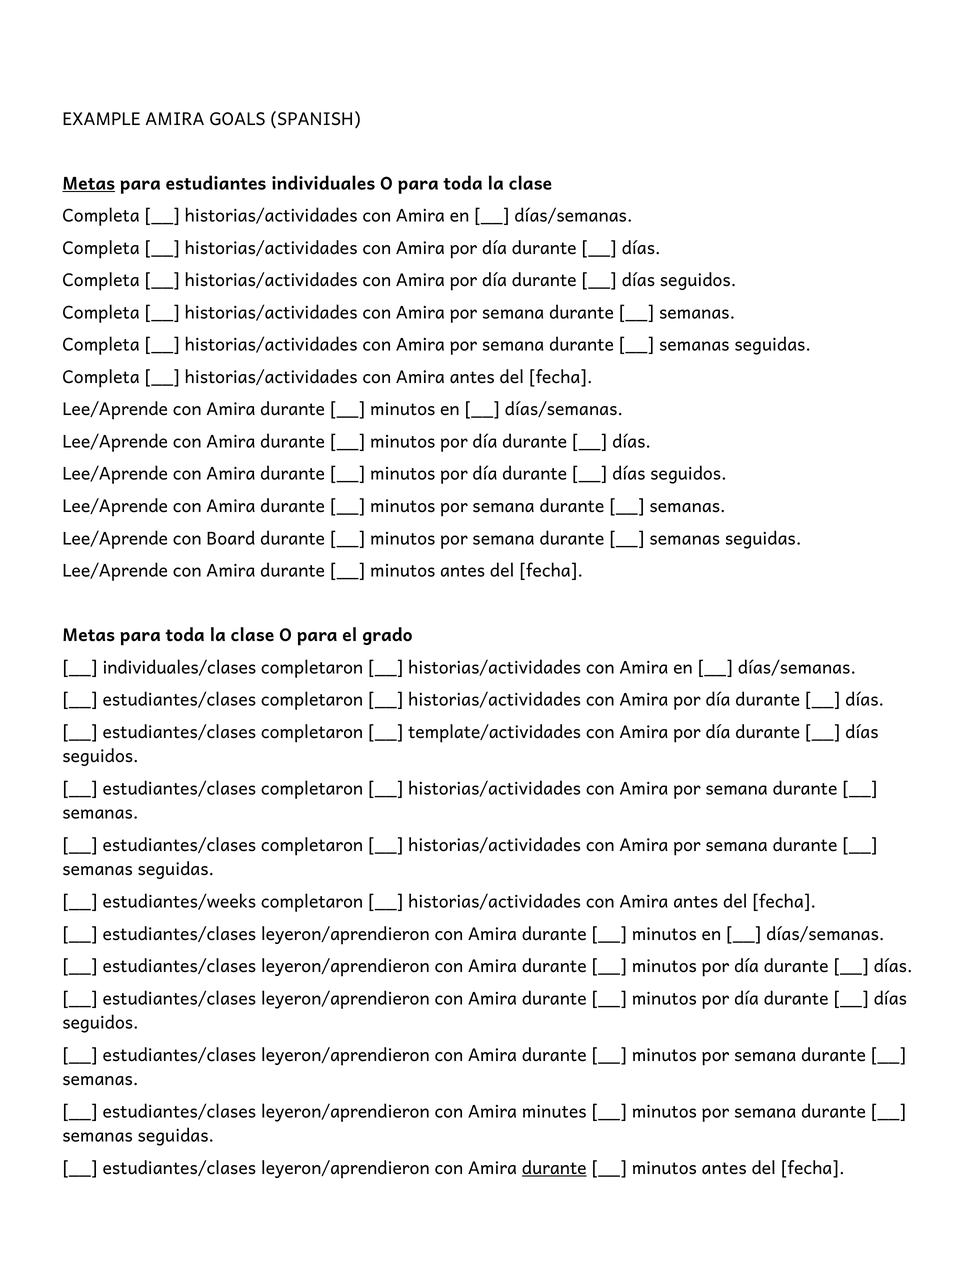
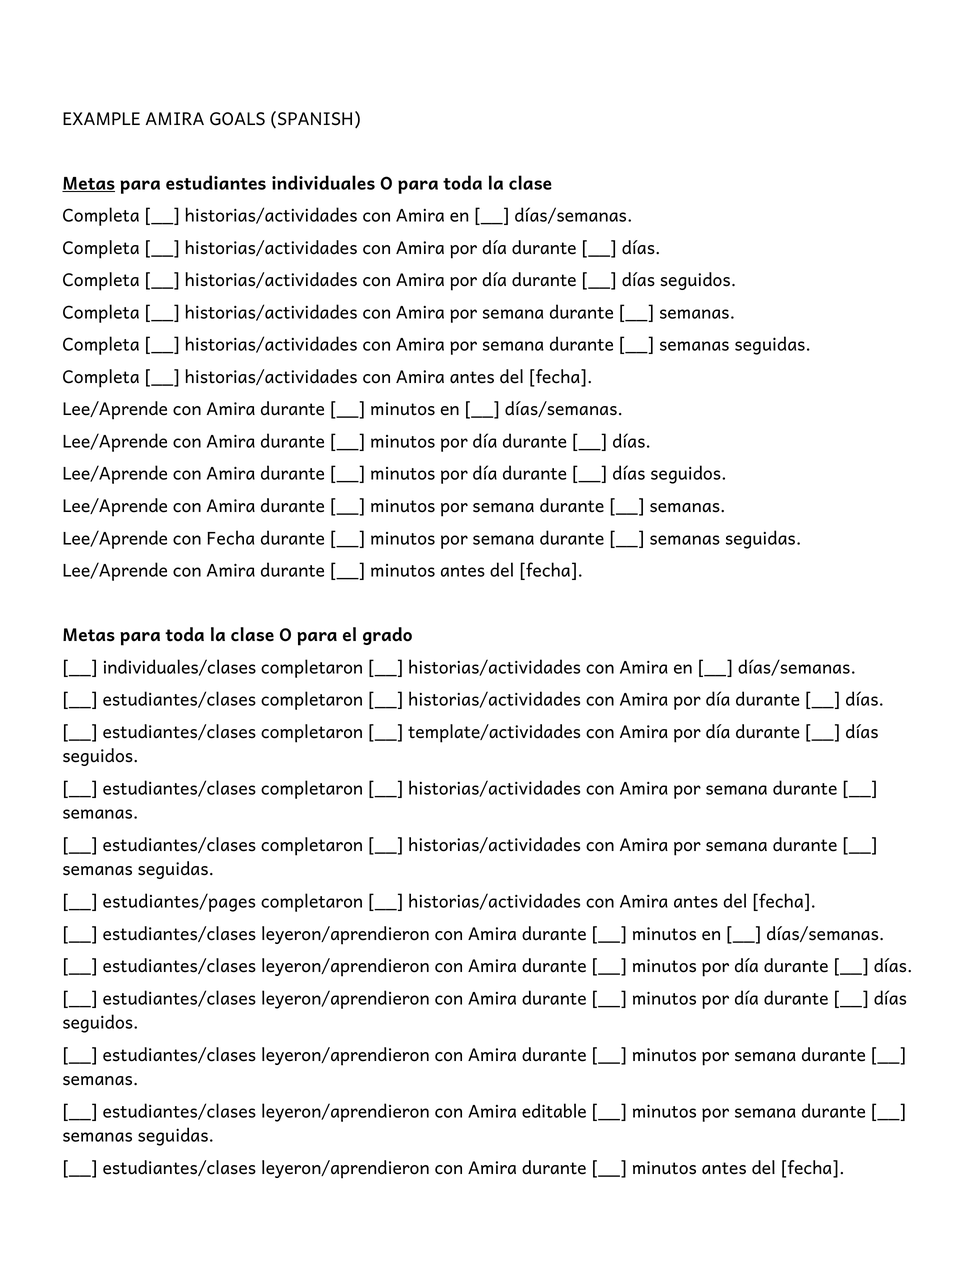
con Board: Board -> Fecha (231, 539)
estudiantes/weeks: estudiantes/weeks -> estudiantes/pages (179, 902)
minutes: minutes -> editable (554, 1112)
durante underline: present -> none (554, 1169)
